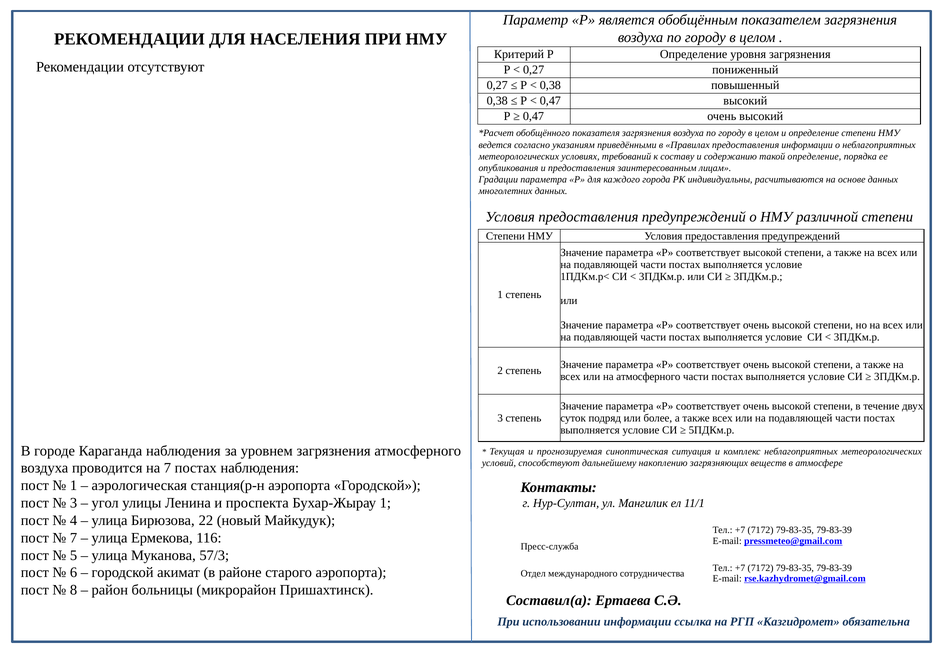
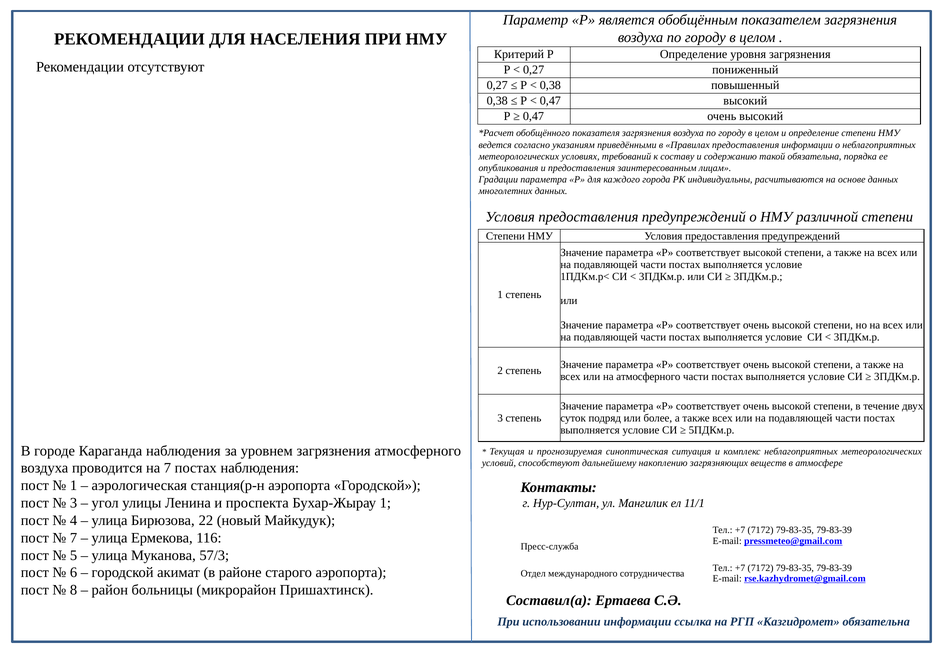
такой определение: определение -> обязательна (814, 156)
